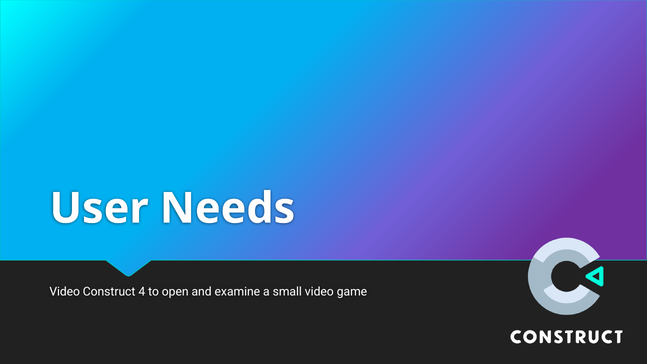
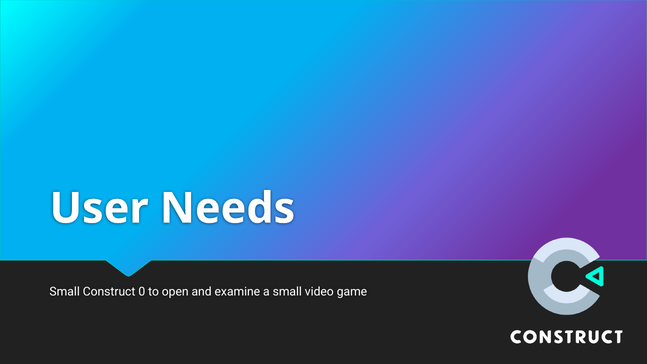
Video: Video -> Small (65, 292)
4: 4 -> 0 (142, 292)
